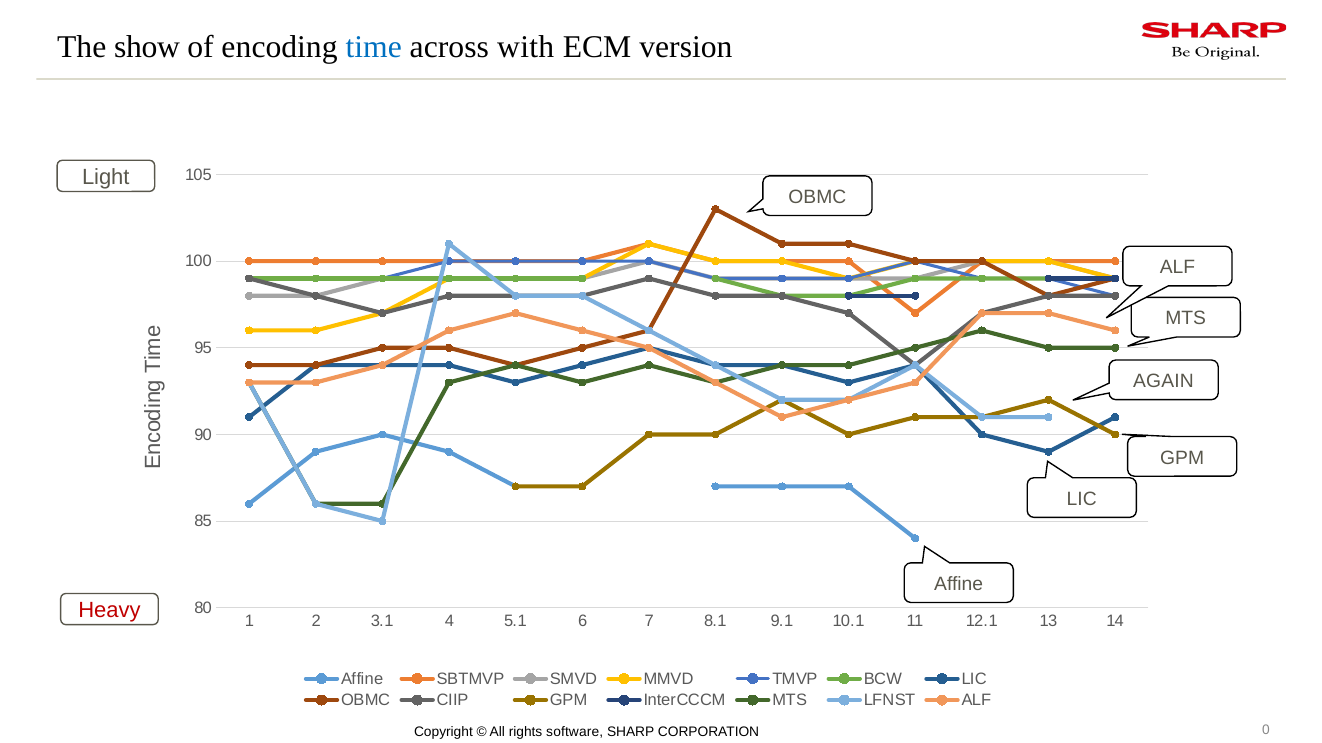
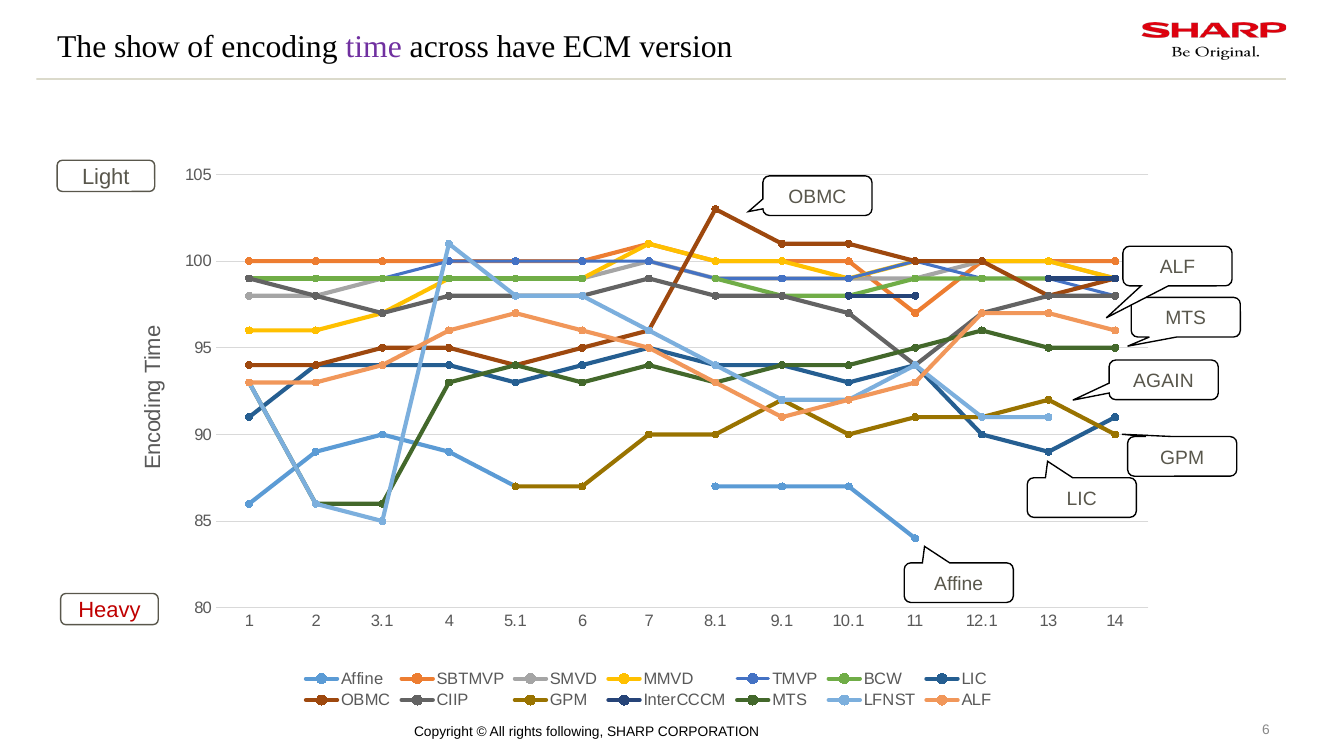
time colour: blue -> purple (374, 47)
with: with -> have (526, 47)
software: software -> following (575, 732)
CORPORATION 0: 0 -> 6 (1266, 730)
